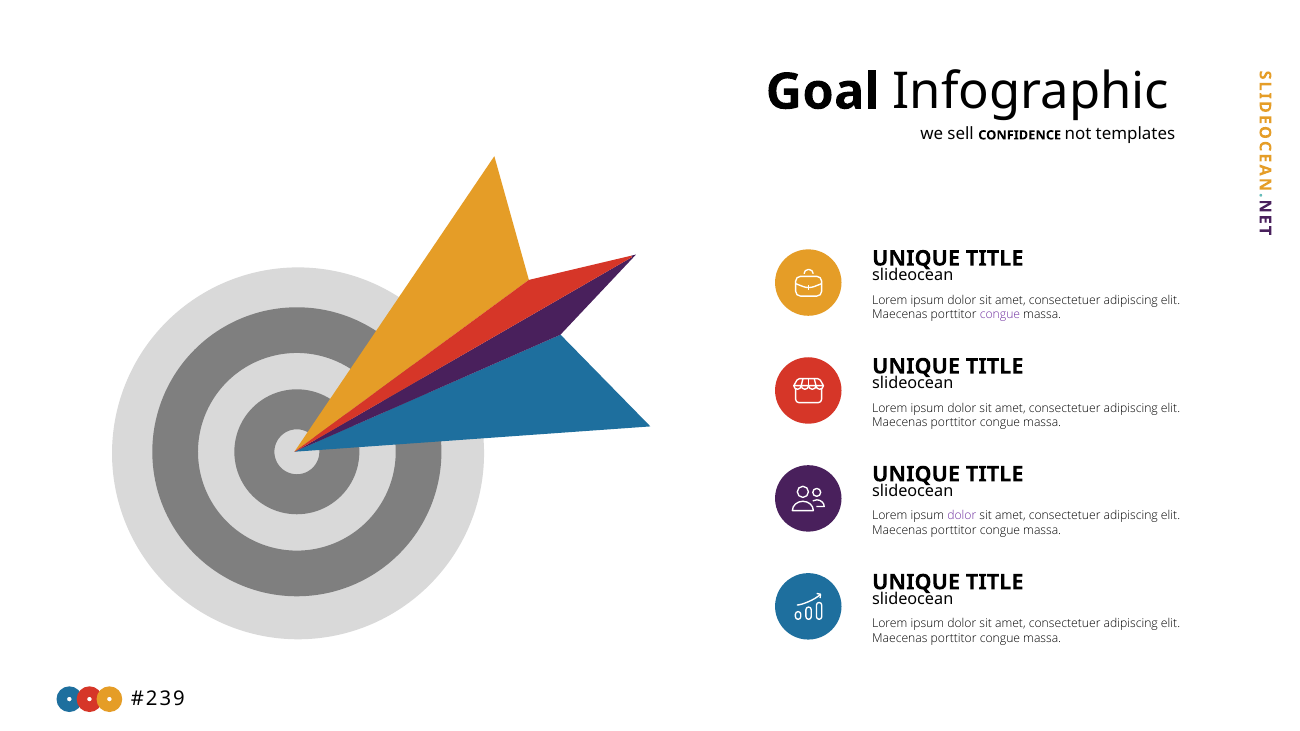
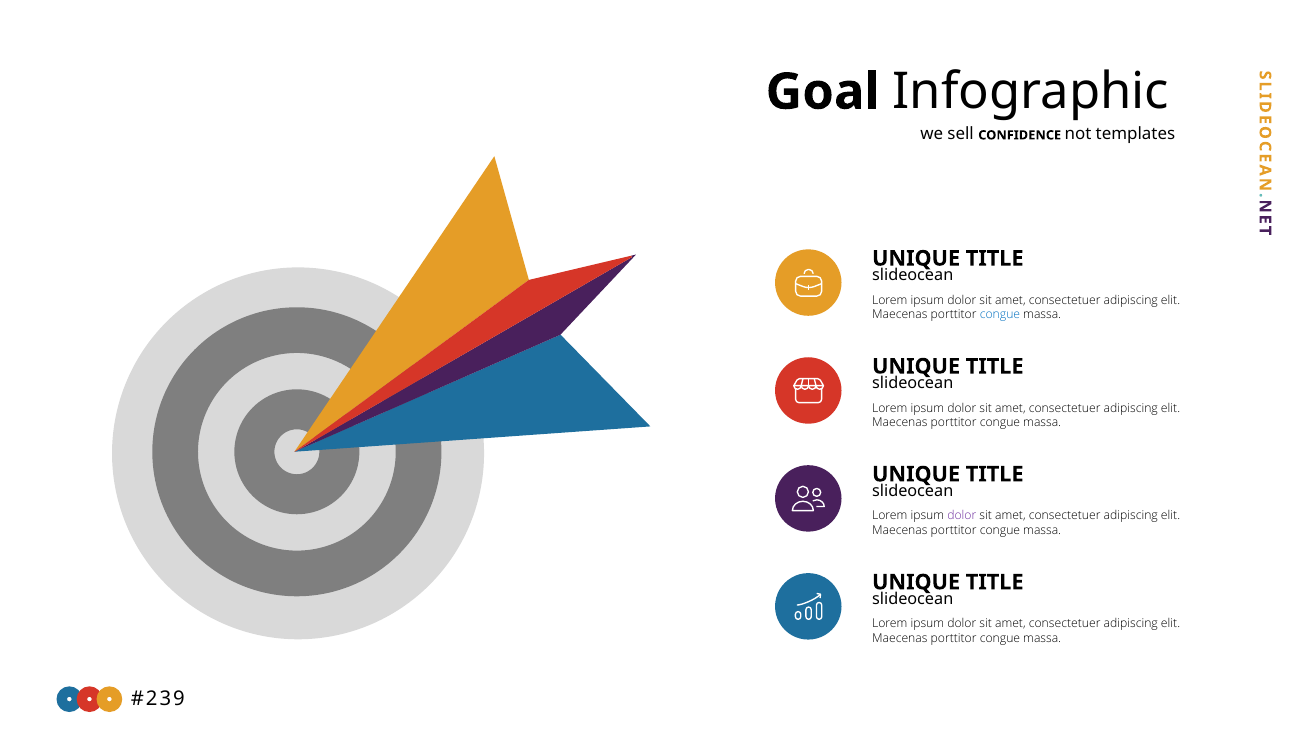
congue colour: purple -> blue (1000, 315)
